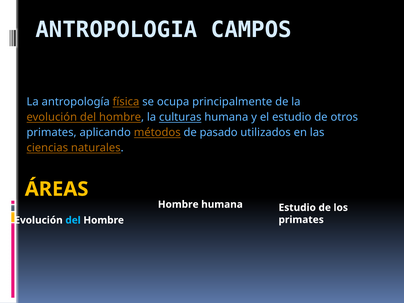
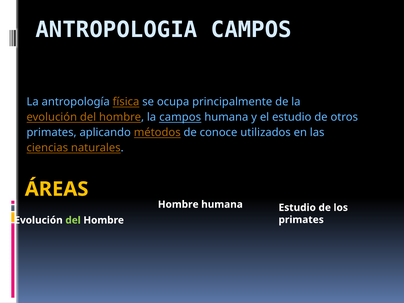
la culturas: culturas -> campos (180, 117)
pasado: pasado -> conoce (219, 133)
del colour: light blue -> light green (73, 220)
